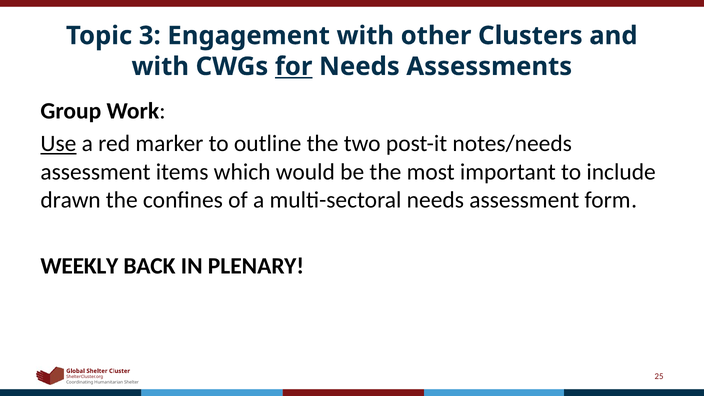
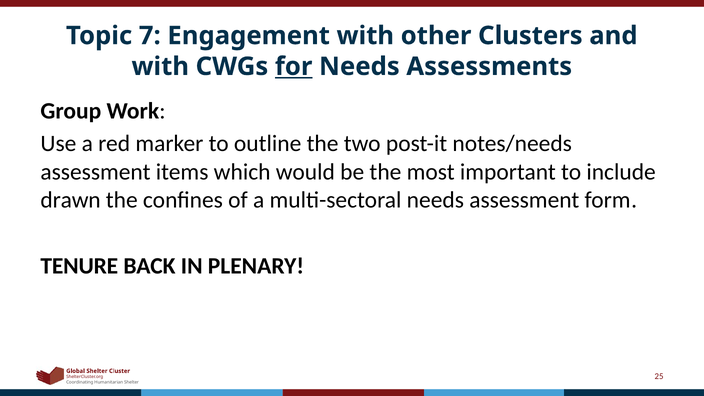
3: 3 -> 7 (150, 36)
Use underline: present -> none (58, 144)
WEEKLY: WEEKLY -> TENURE (79, 266)
